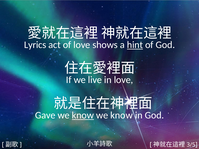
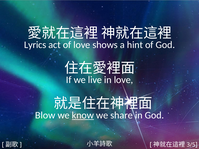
hint underline: present -> none (135, 45)
Gave: Gave -> Blow (45, 115)
know: know -> share (122, 115)
